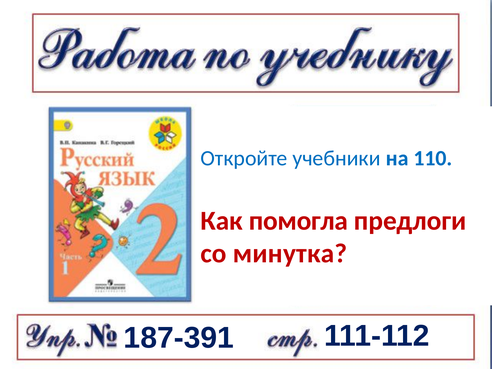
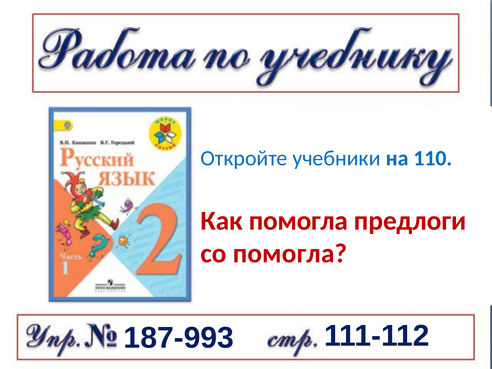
со минутка: минутка -> помогла (290, 254)
187-391: 187-391 -> 187-993 (179, 338)
